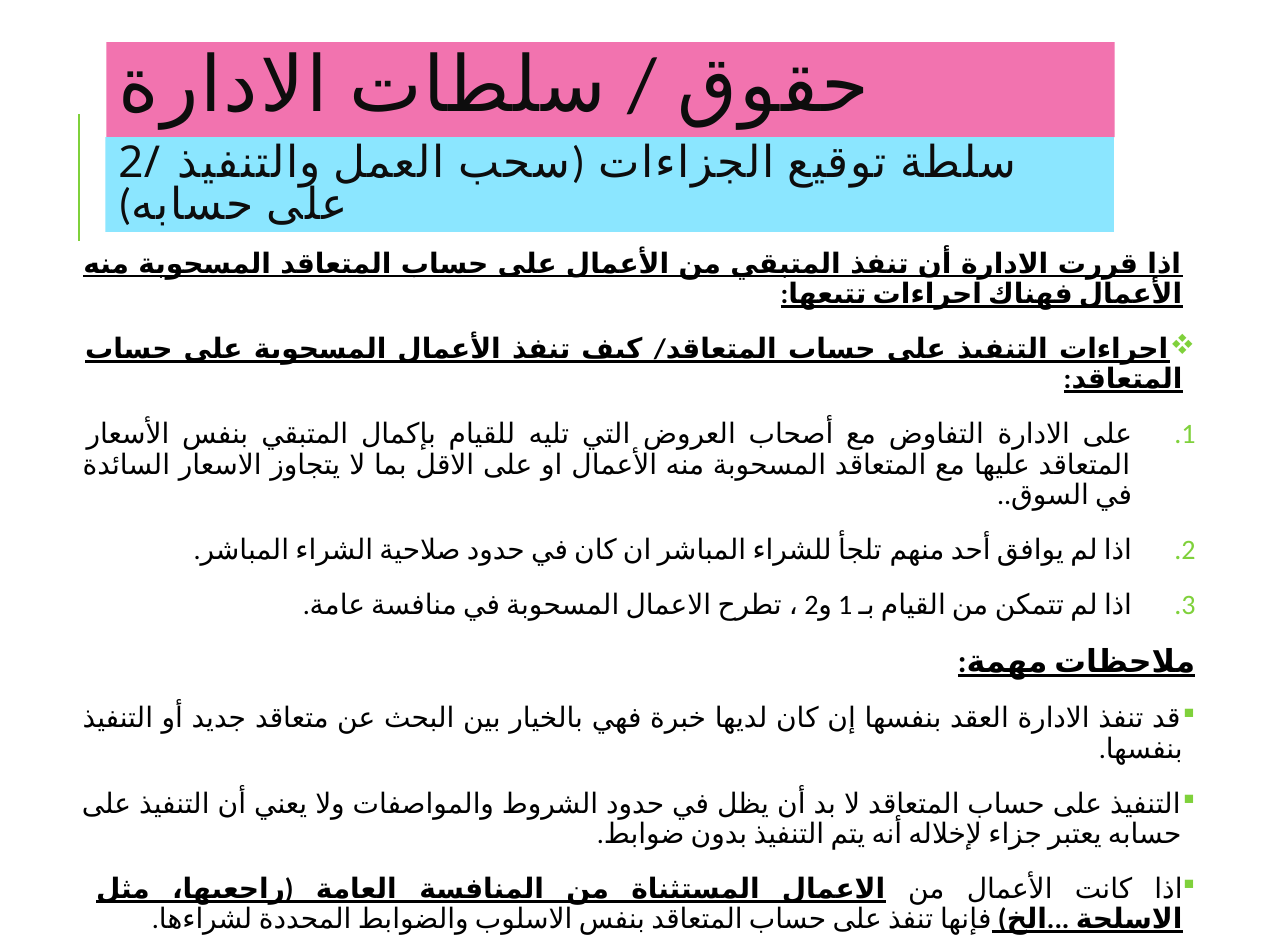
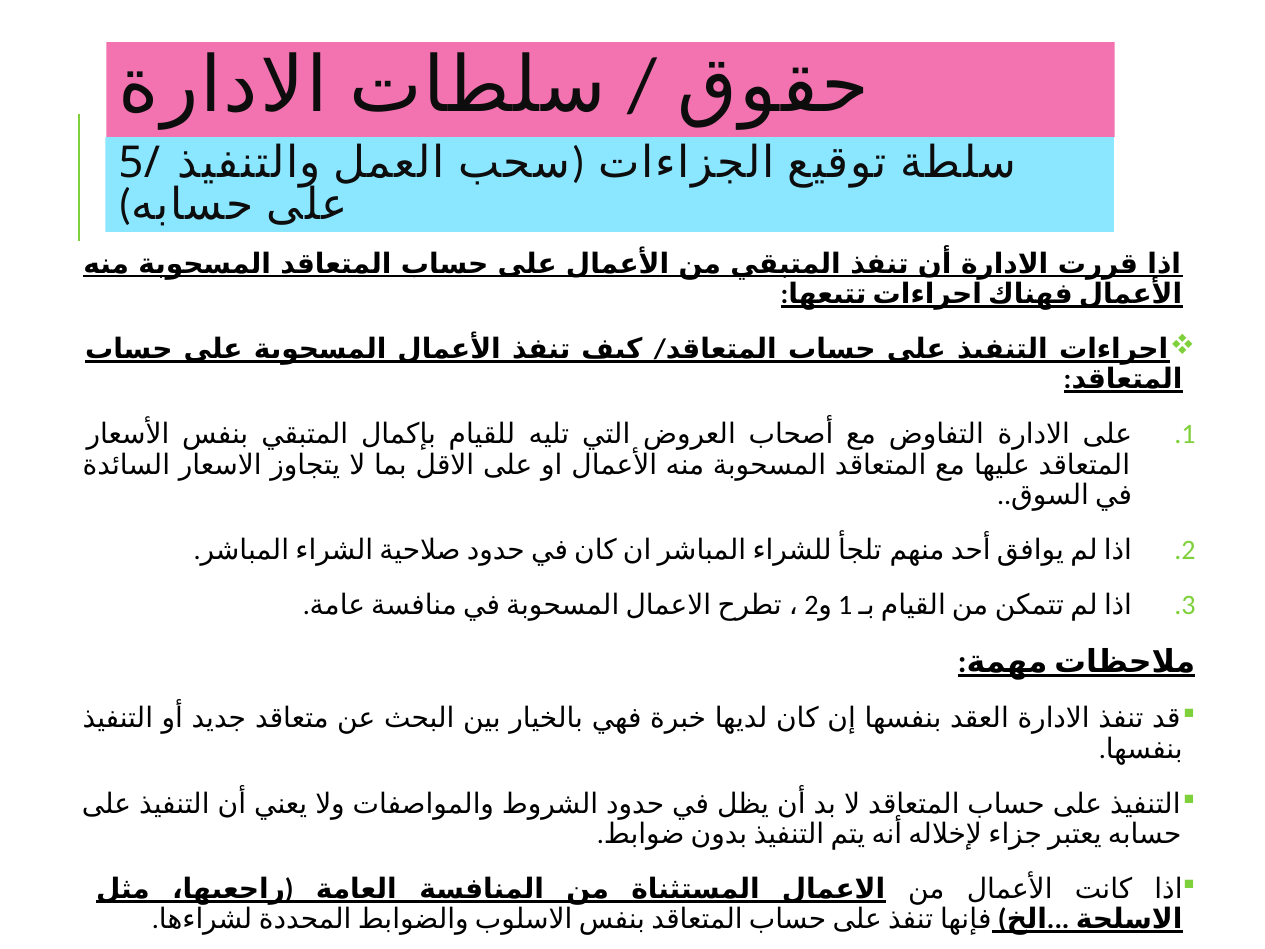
2/: 2/ -> 5/ (139, 163)
